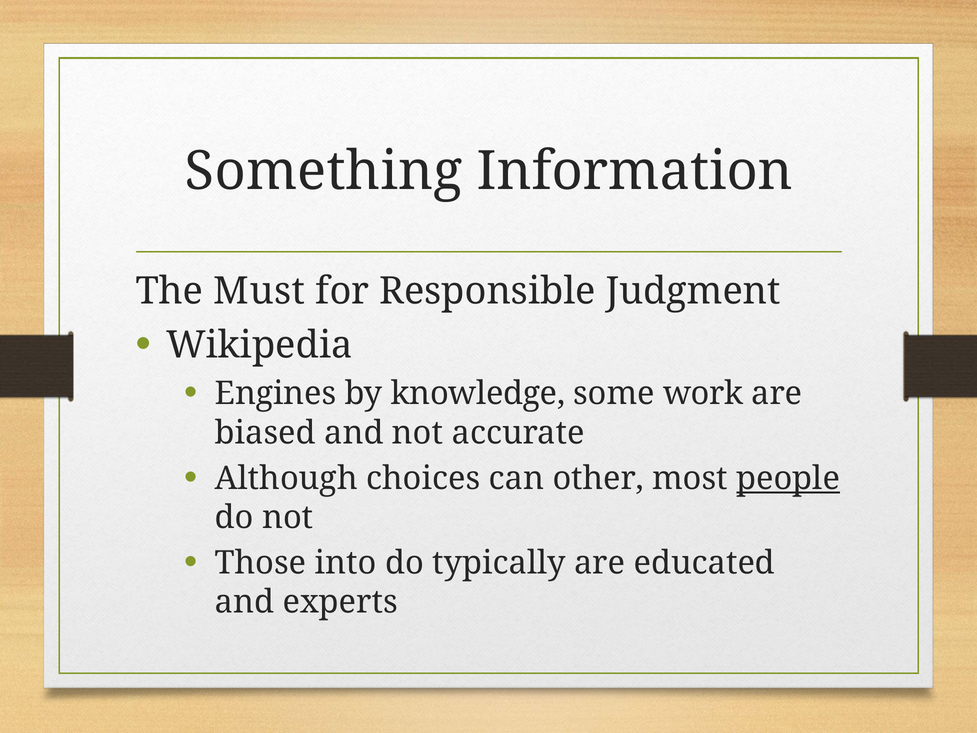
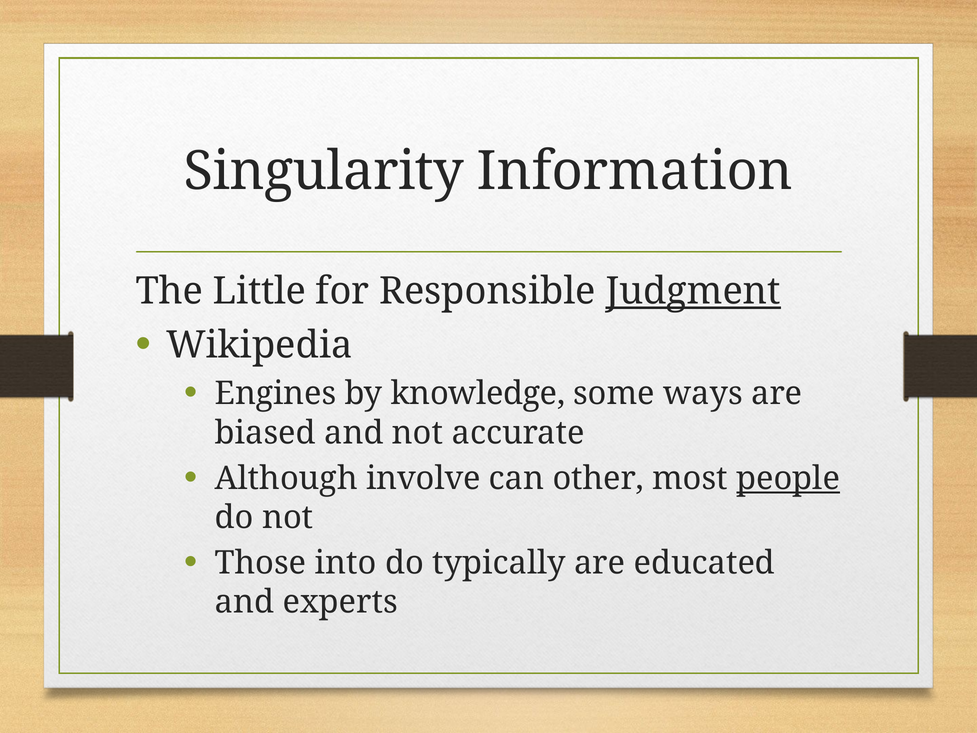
Something: Something -> Singularity (324, 171)
Must: Must -> Little (260, 291)
Judgment underline: none -> present (693, 291)
work: work -> ways (703, 394)
choices: choices -> involve (423, 478)
